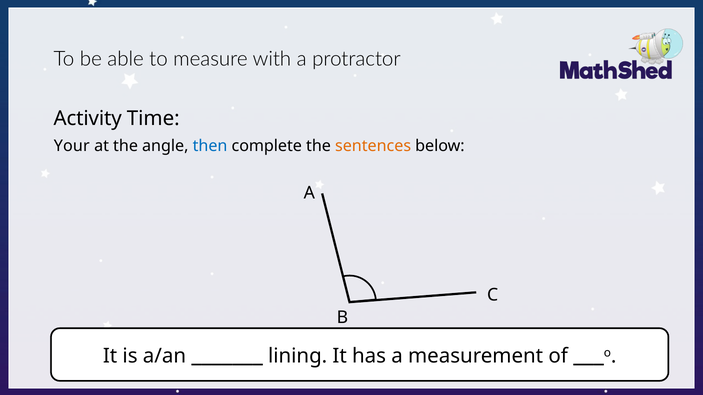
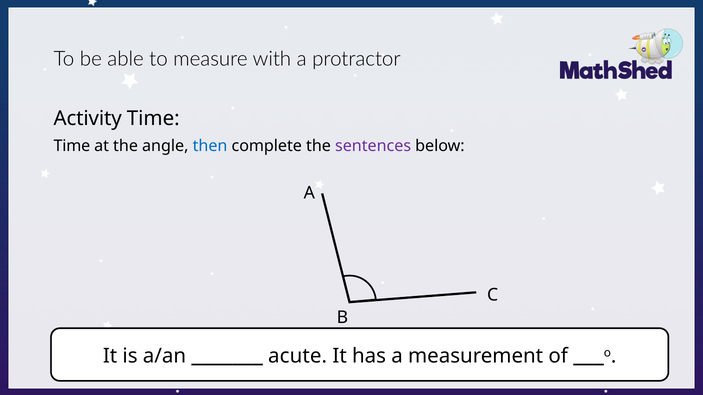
Your: Your -> Time (72, 146)
sentences colour: orange -> purple (373, 146)
lining: lining -> acute (298, 356)
